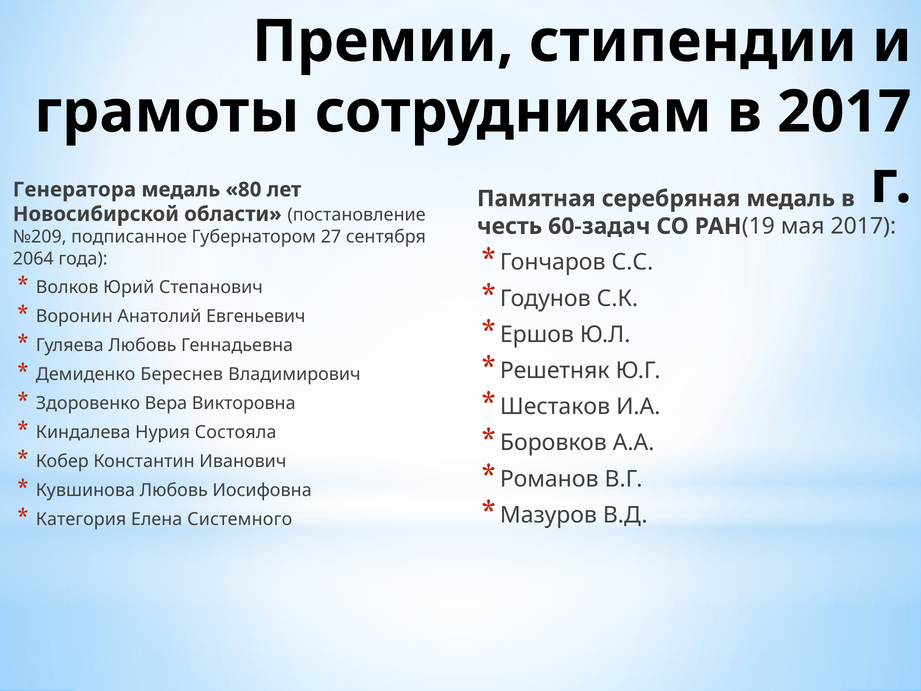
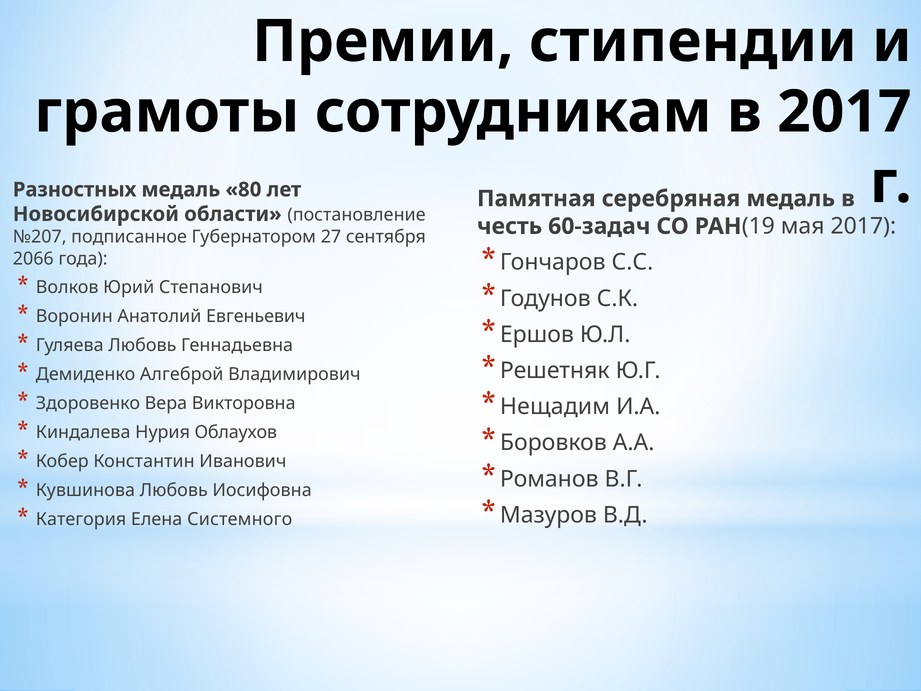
Генератора: Генератора -> Разностных (75, 190)
№209: №209 -> №207 (40, 237)
2064: 2064 -> 2066 (33, 258)
Береснев: Береснев -> Алгеброй (182, 374)
Шестаков: Шестаков -> Нещадим (555, 407)
Состояла: Состояла -> Облаухов (236, 432)
